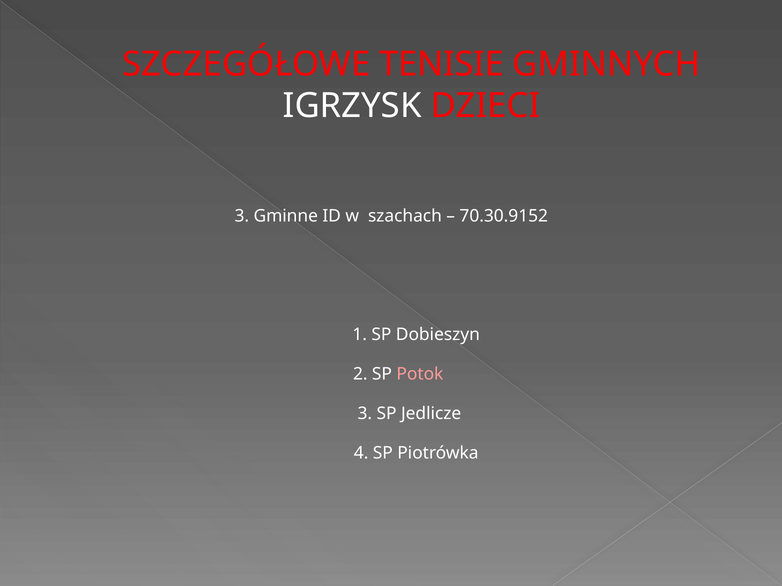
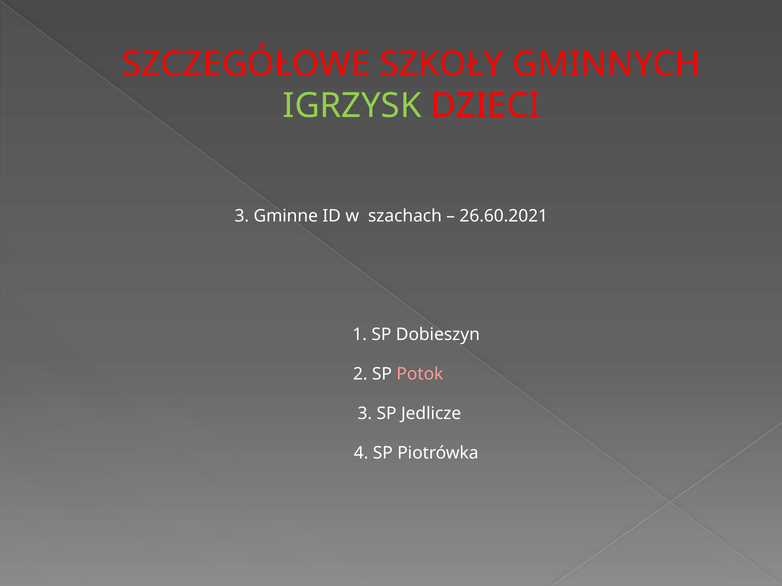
TENISIE: TENISIE -> SZKOŁY (442, 64)
IGRZYSK colour: white -> light green (352, 106)
70.30.9152: 70.30.9152 -> 26.60.2021 (504, 216)
